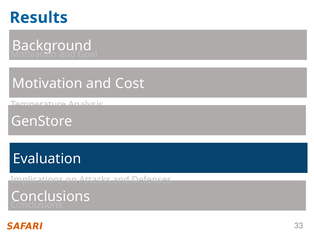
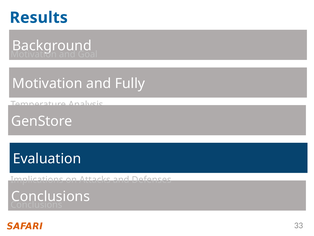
Cost: Cost -> Fully (130, 83)
